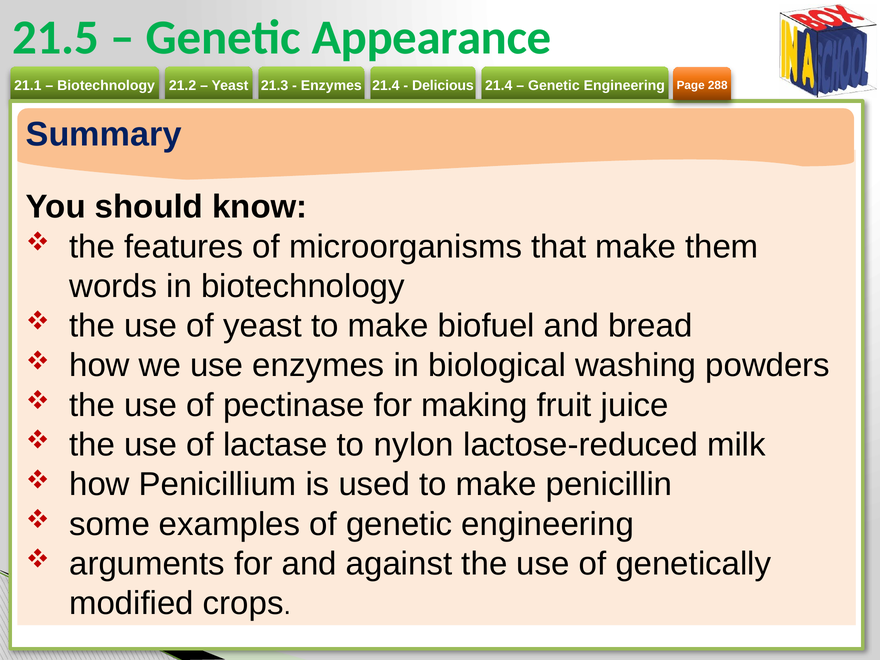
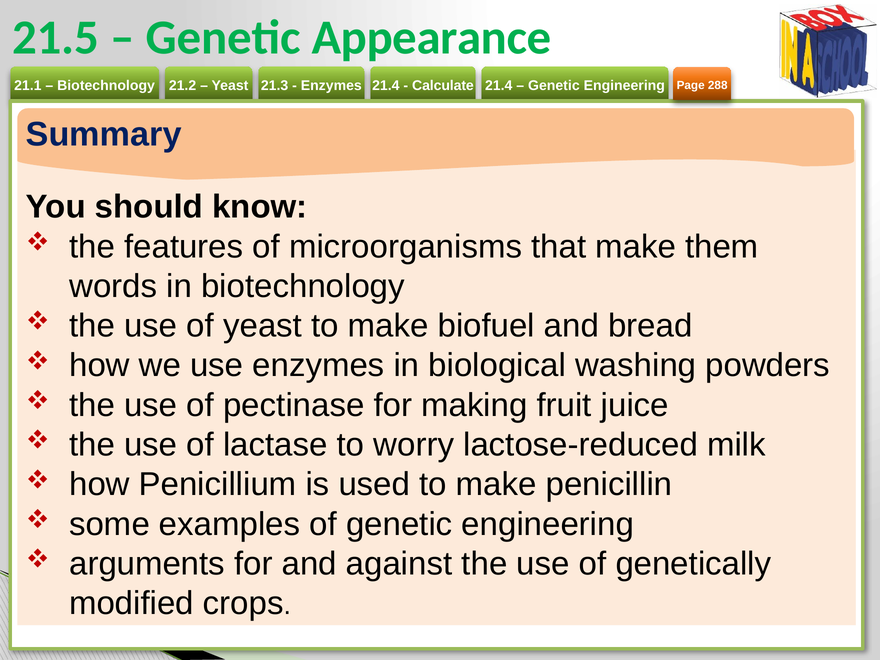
Delicious: Delicious -> Calculate (443, 85)
nylon: nylon -> worry (414, 445)
